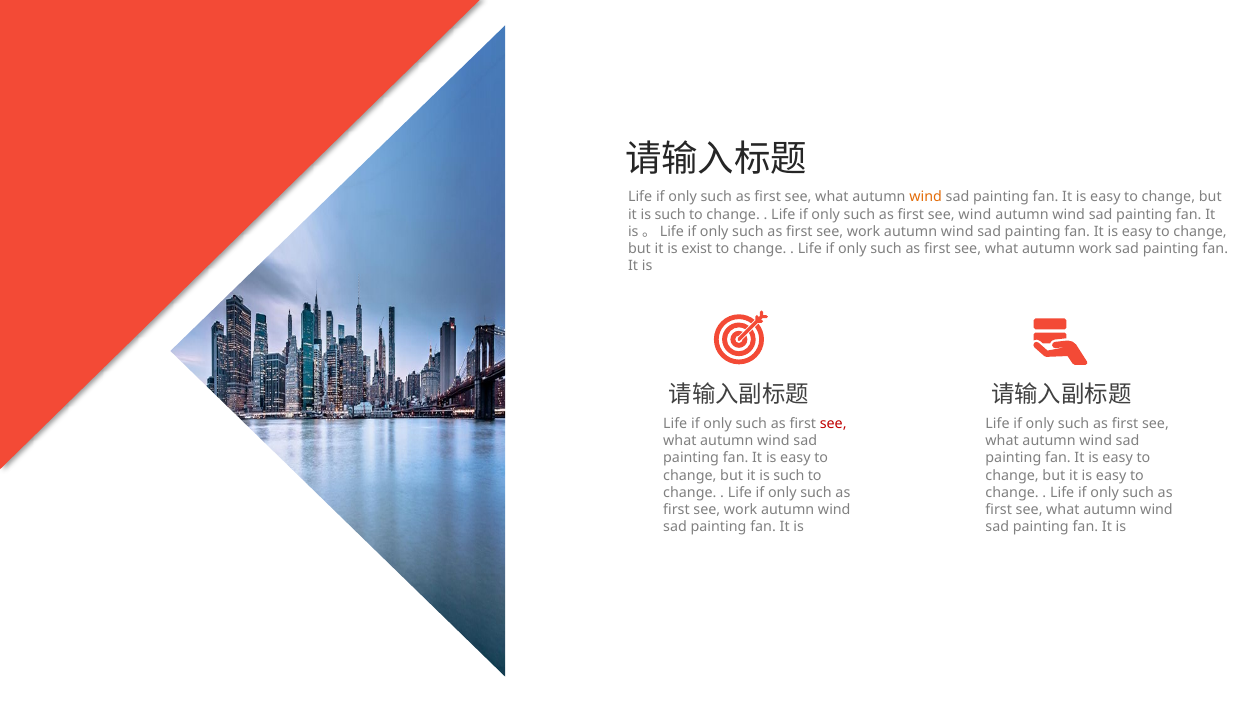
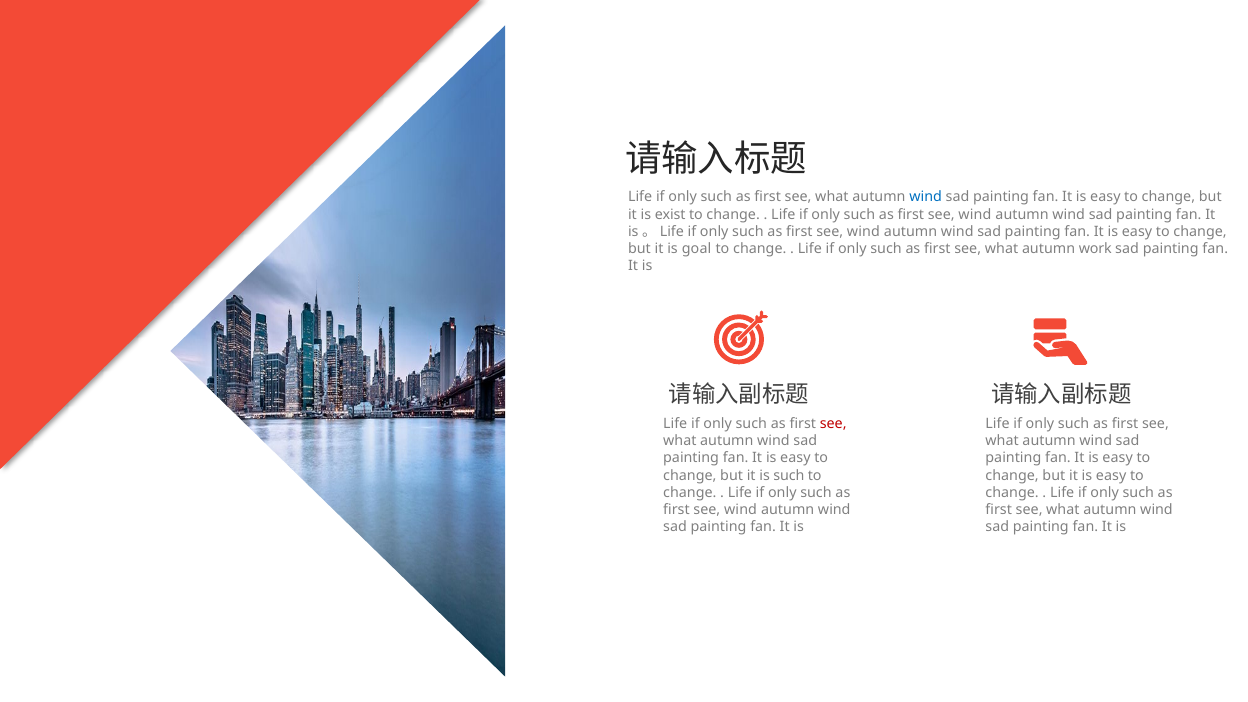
wind colour: orange -> blue (926, 197)
such: such -> exist (670, 214)
work: work -> wind (863, 232)
exist: exist -> goal (697, 249)
work: work -> wind (741, 510)
